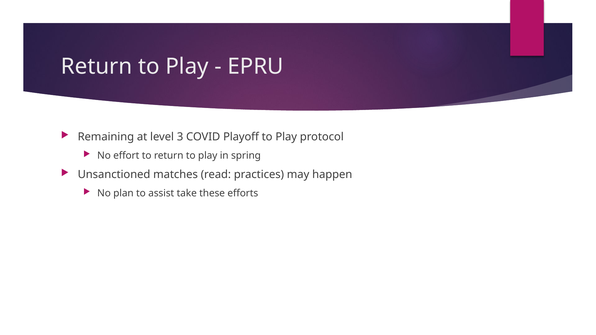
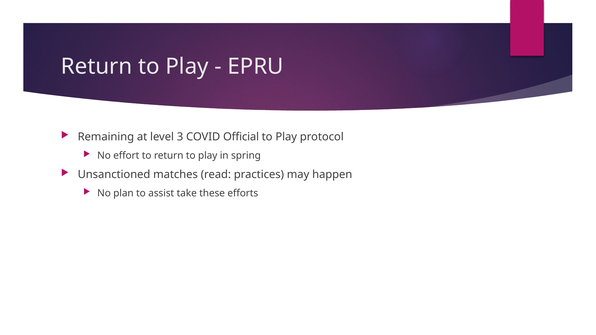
Playoff: Playoff -> Official (241, 137)
